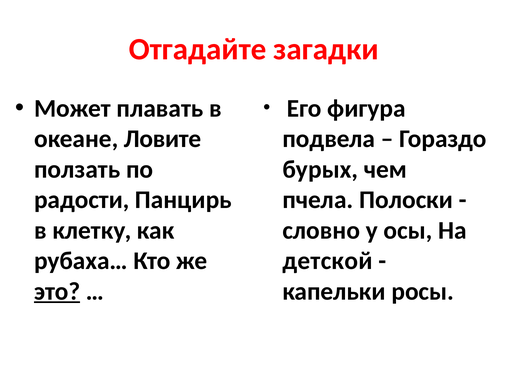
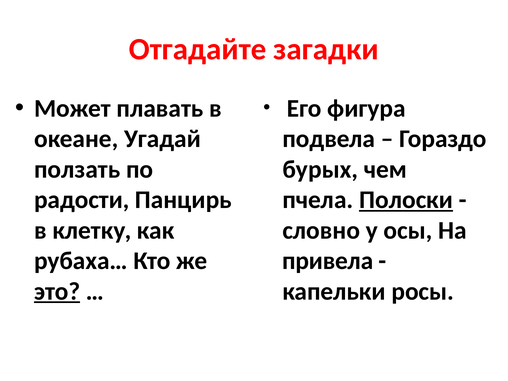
Ловите: Ловите -> Угадай (162, 139)
Полоски underline: none -> present (406, 200)
детской: детской -> привела (328, 261)
